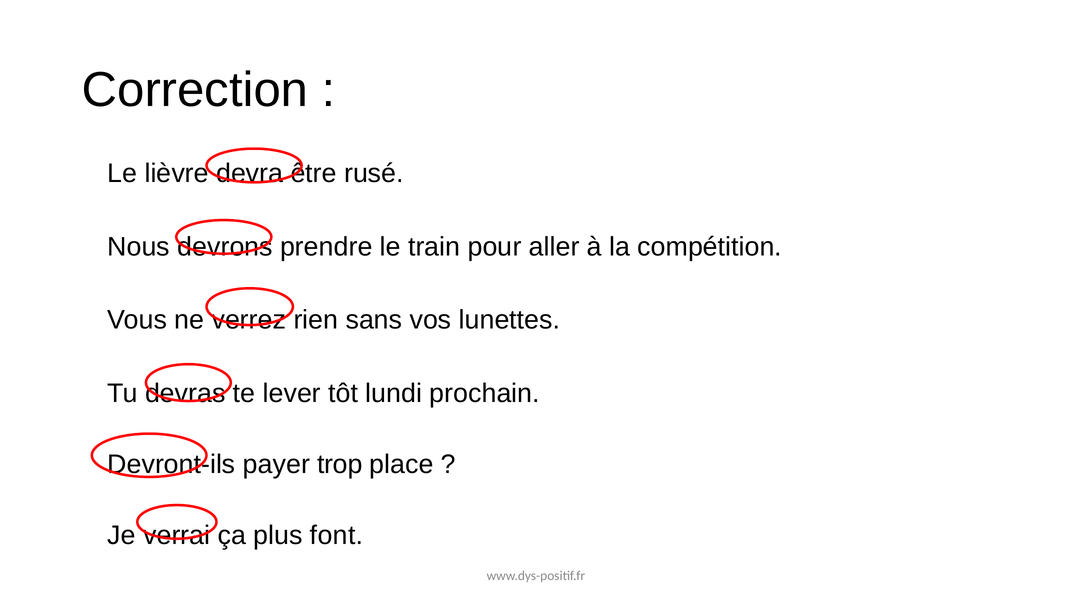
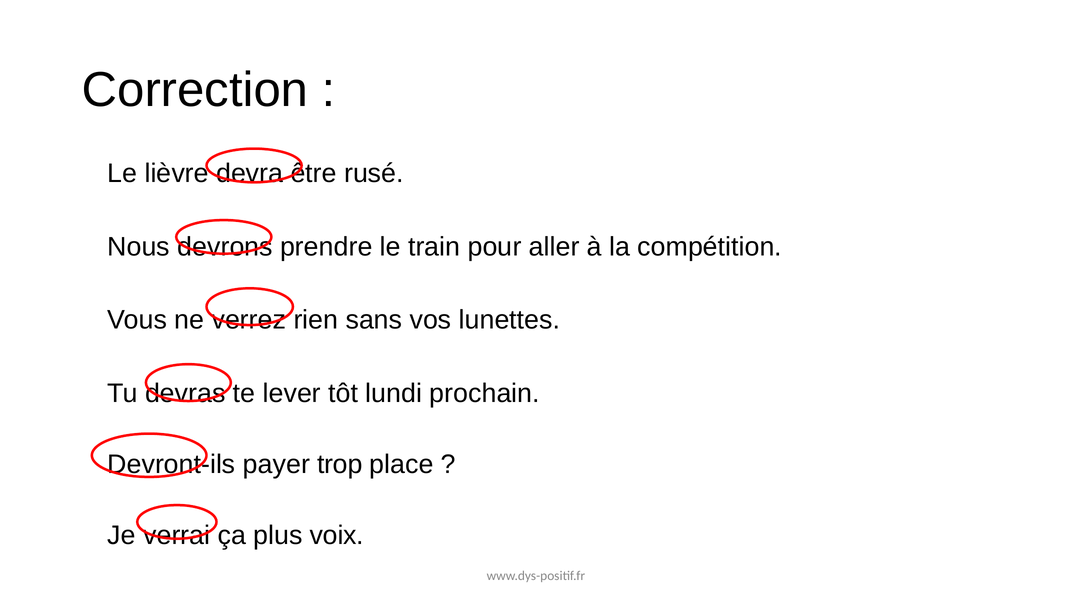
font: font -> voix (337, 535)
